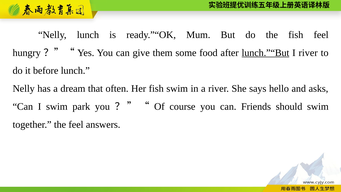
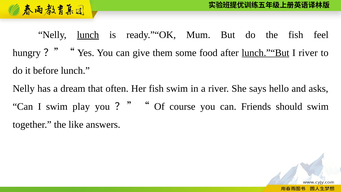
lunch underline: none -> present (88, 35)
park: park -> play (81, 106)
the feel: feel -> like (76, 124)
